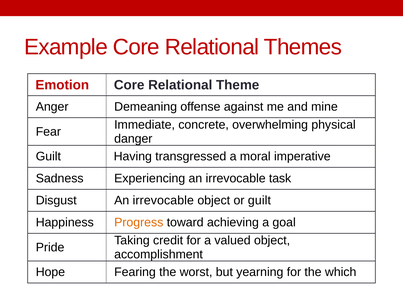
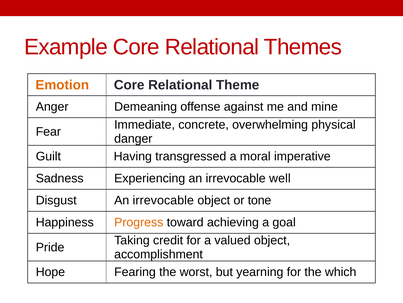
Emotion colour: red -> orange (62, 85)
task: task -> well (280, 178)
or guilt: guilt -> tone (260, 200)
